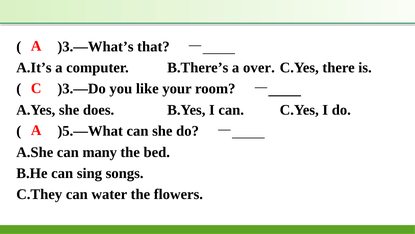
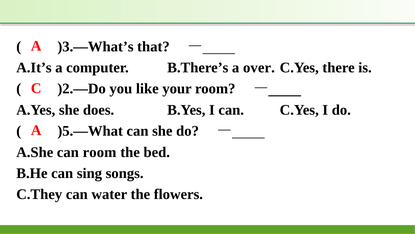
)3.—Do: )3.—Do -> )2.—Do (82, 89)
can many: many -> room (100, 152)
